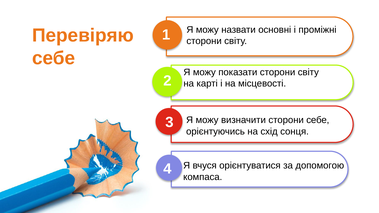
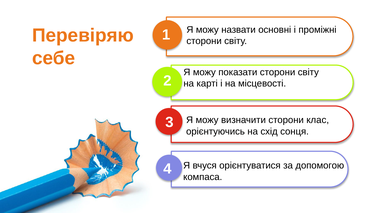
сторони себе: себе -> клас (318, 120)
